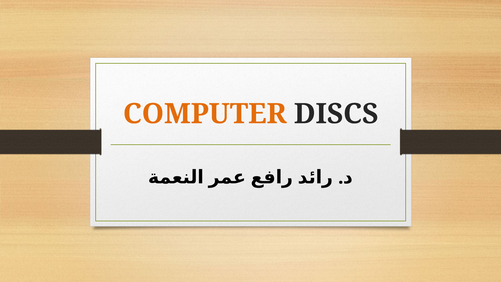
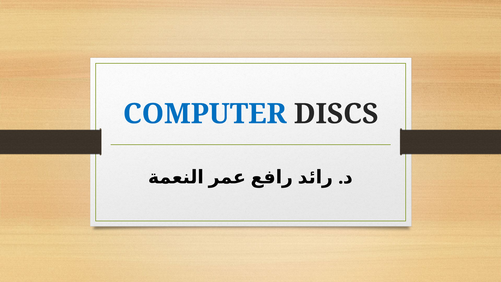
COMPUTER colour: orange -> blue (205, 114)
